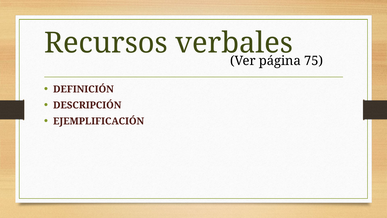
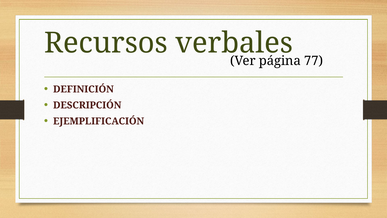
75: 75 -> 77 (314, 61)
